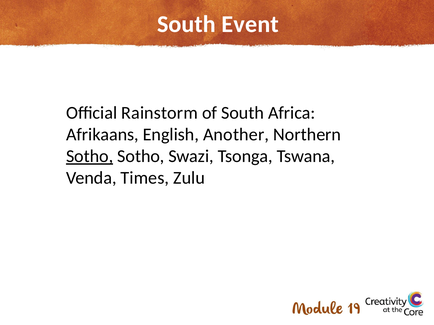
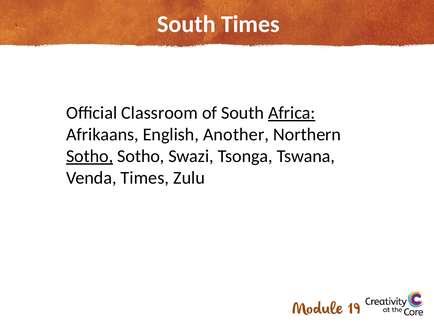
South Event: Event -> Times (250, 24)
Rainstorm: Rainstorm -> Classroom (160, 113)
Africa underline: none -> present (292, 113)
